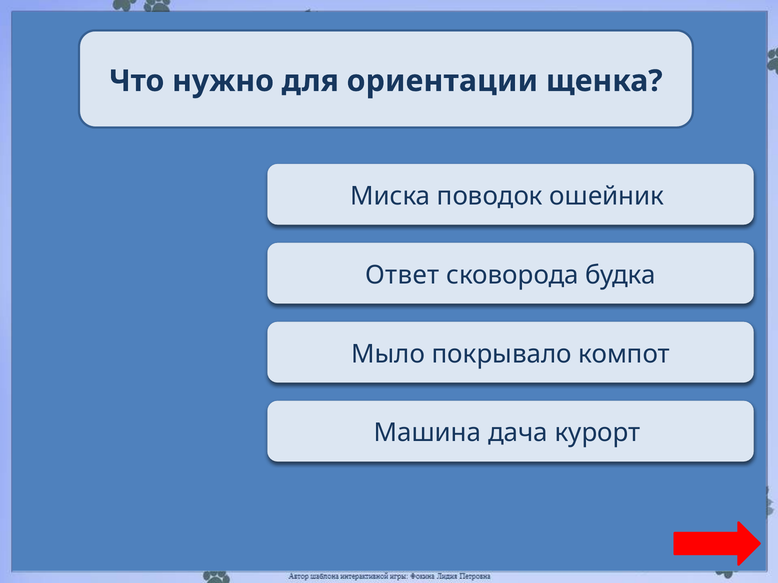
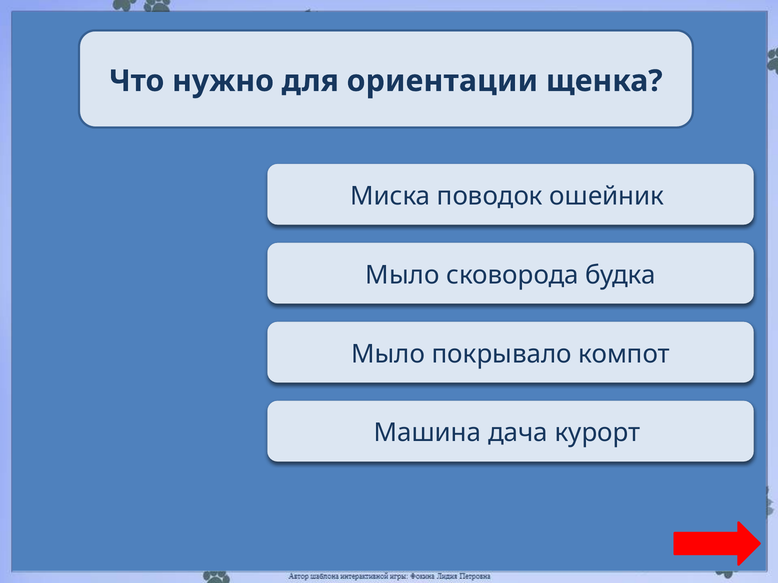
Ответ: Ответ -> Мыло (402, 275)
